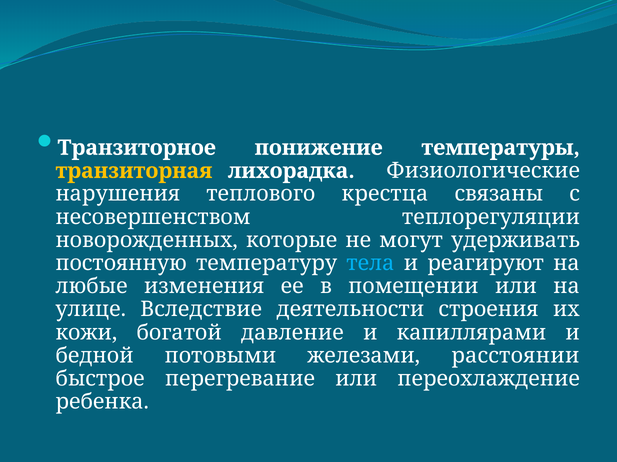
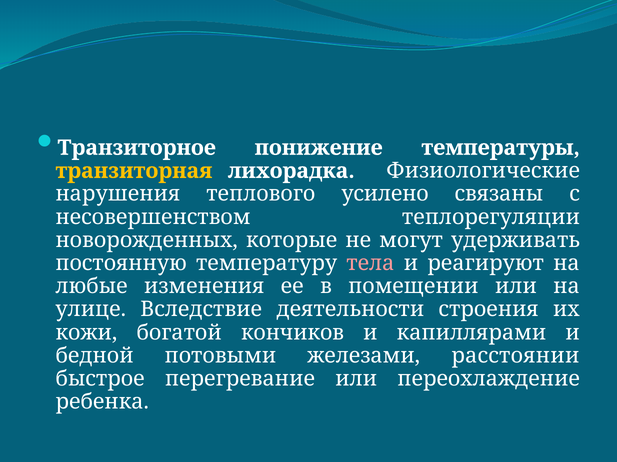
крестца: крестца -> усилено (385, 194)
тела colour: light blue -> pink (370, 264)
давление: давление -> кончиков (292, 333)
